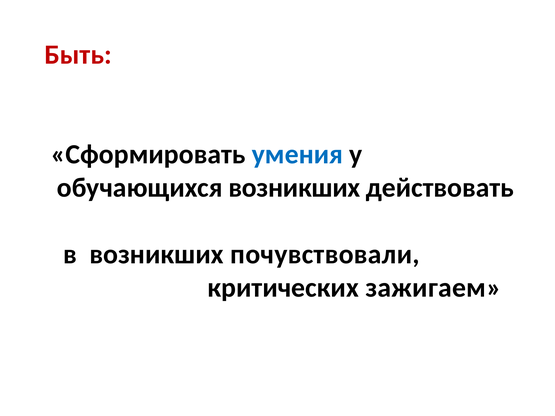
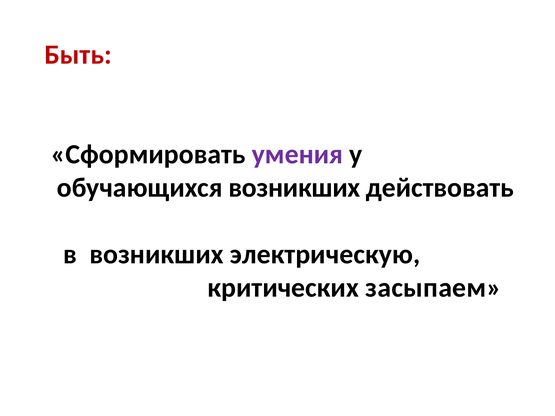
умения colour: blue -> purple (297, 155)
почувствовали: почувствовали -> электрическую (325, 254)
зажигаем: зажигаем -> засыпаем (433, 288)
